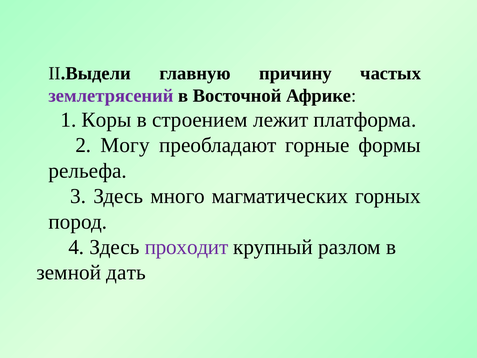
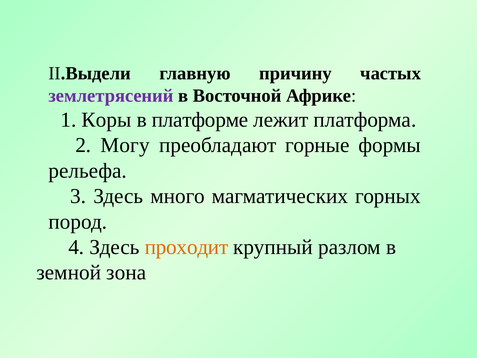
строением: строением -> платформе (200, 120)
проходит colour: purple -> orange (187, 247)
дать: дать -> зона (126, 272)
